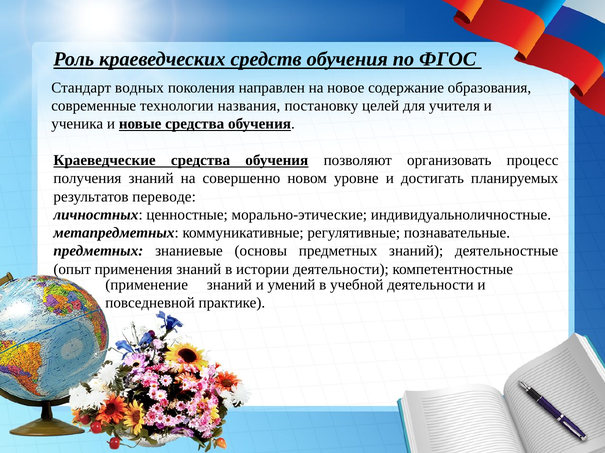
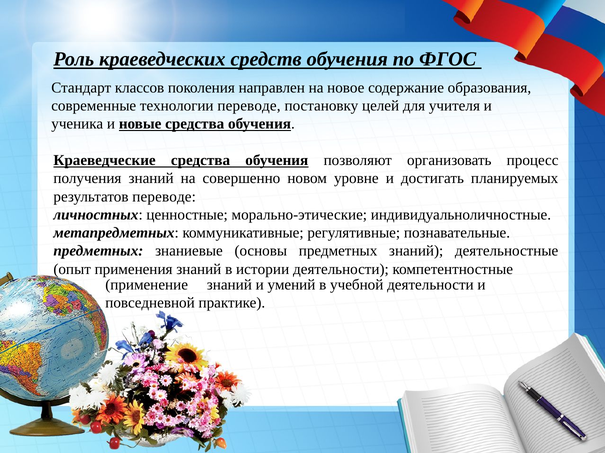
водных: водных -> классов (140, 88)
технологии названия: названия -> переводе (249, 106)
